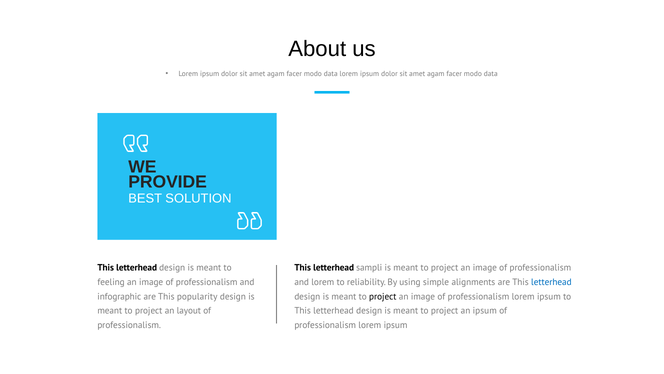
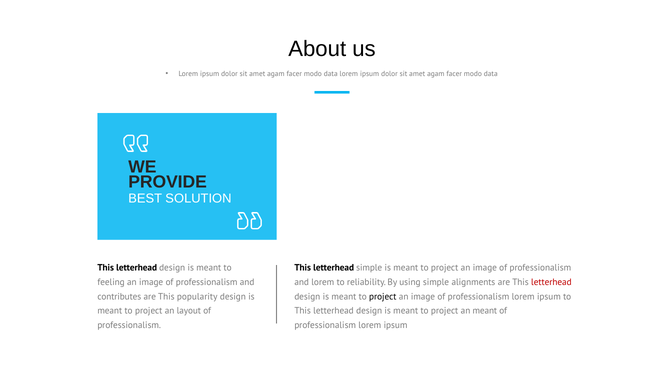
letterhead sampli: sampli -> simple (369, 267)
letterhead colour: blue -> red (551, 282)
infographic: infographic -> contributes (119, 296)
an ipsum: ipsum -> meant (485, 311)
